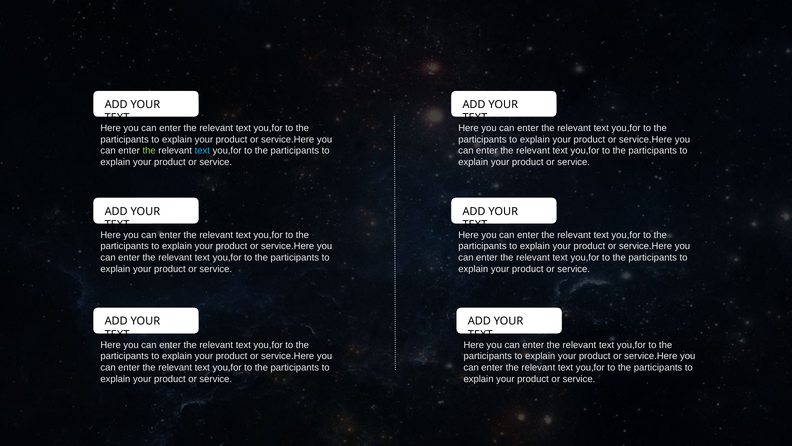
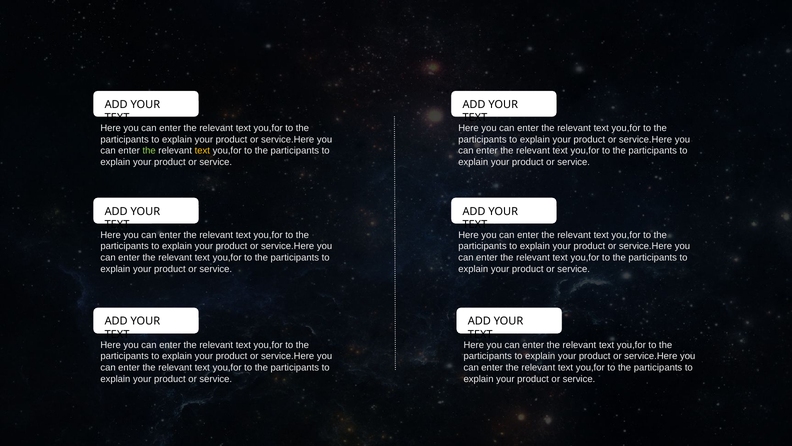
text colour: light blue -> yellow (202, 151)
